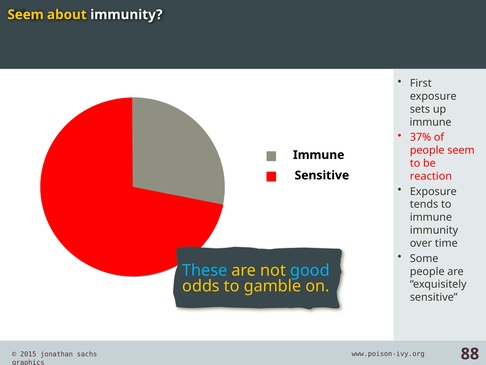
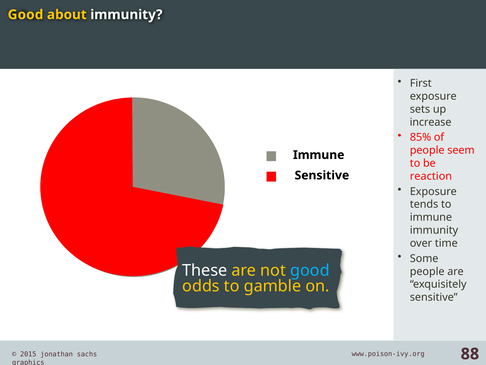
Seem: Seem -> Good (25, 15)
immune: immune -> increase (431, 122)
37%: 37% -> 85% (421, 137)
These colour: light blue -> white (205, 270)
